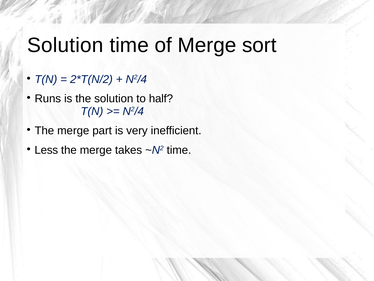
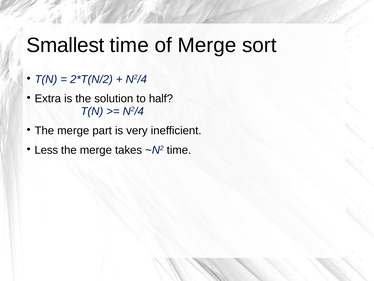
Solution: Solution -> Smallest (65, 45)
Runs: Runs -> Extra (48, 99)
